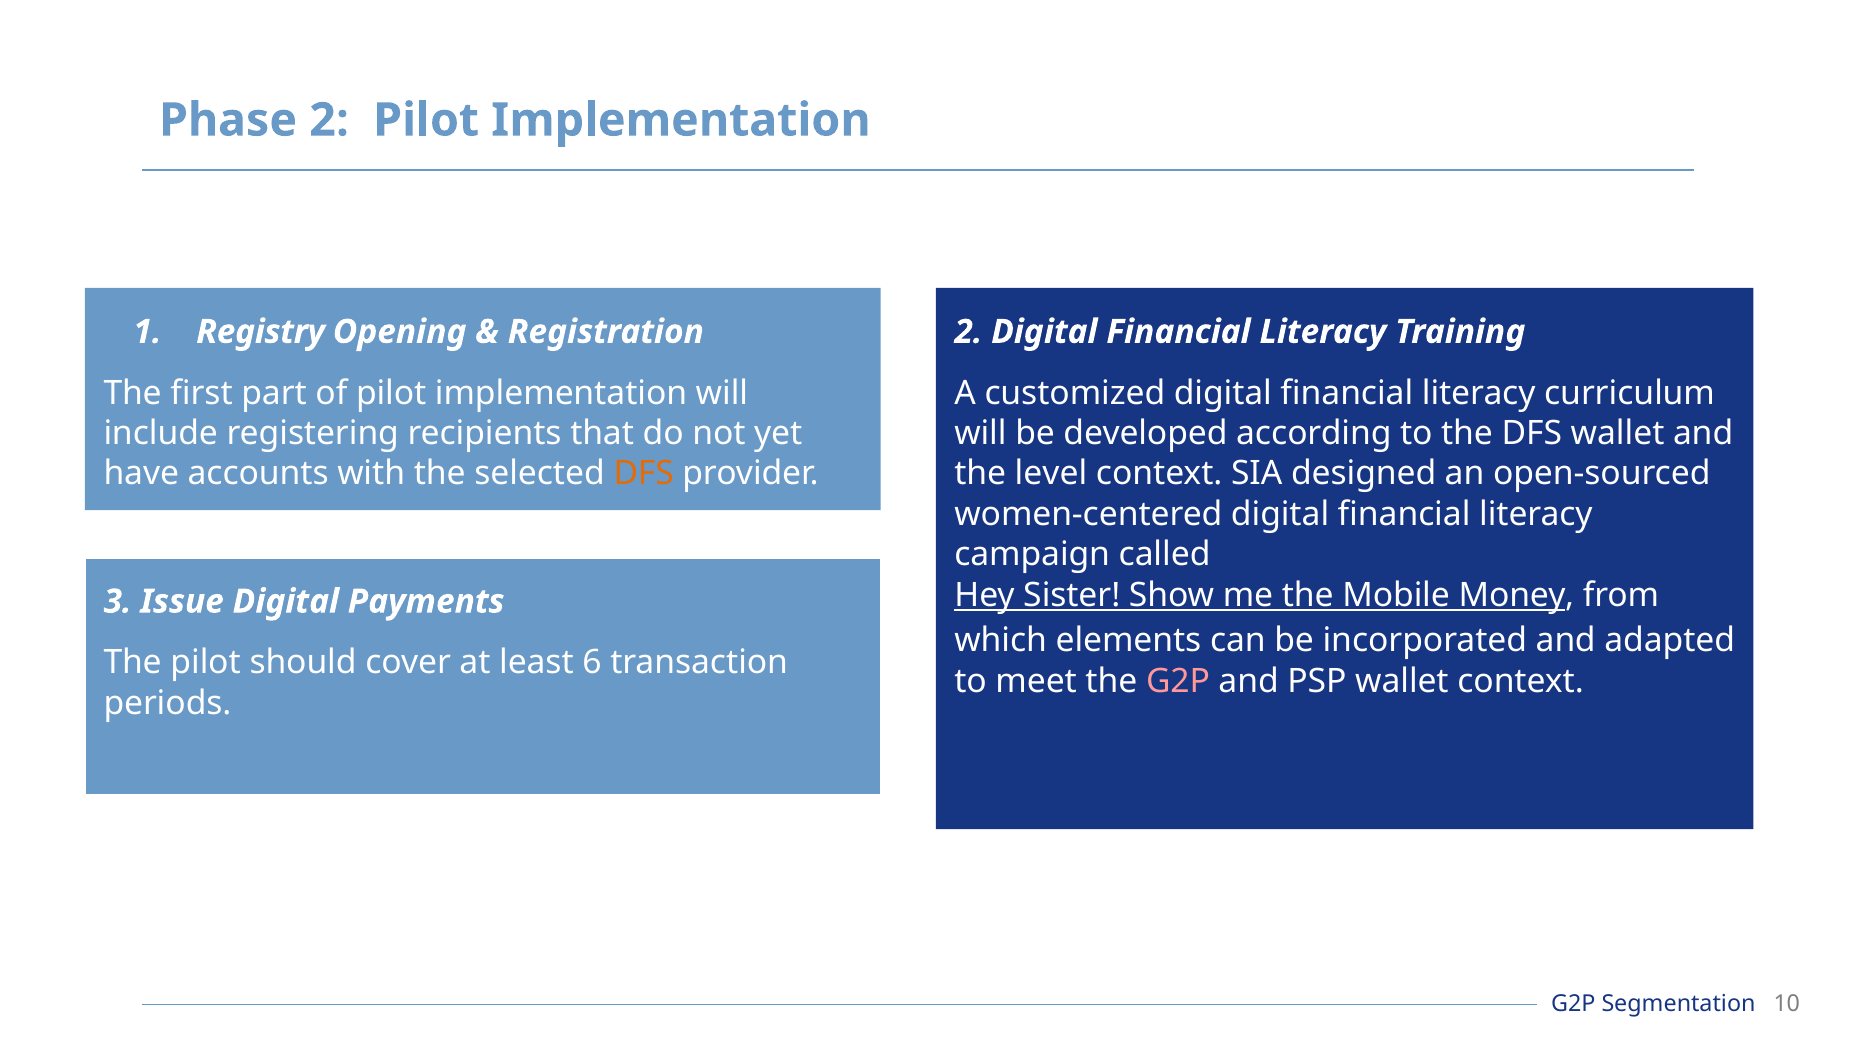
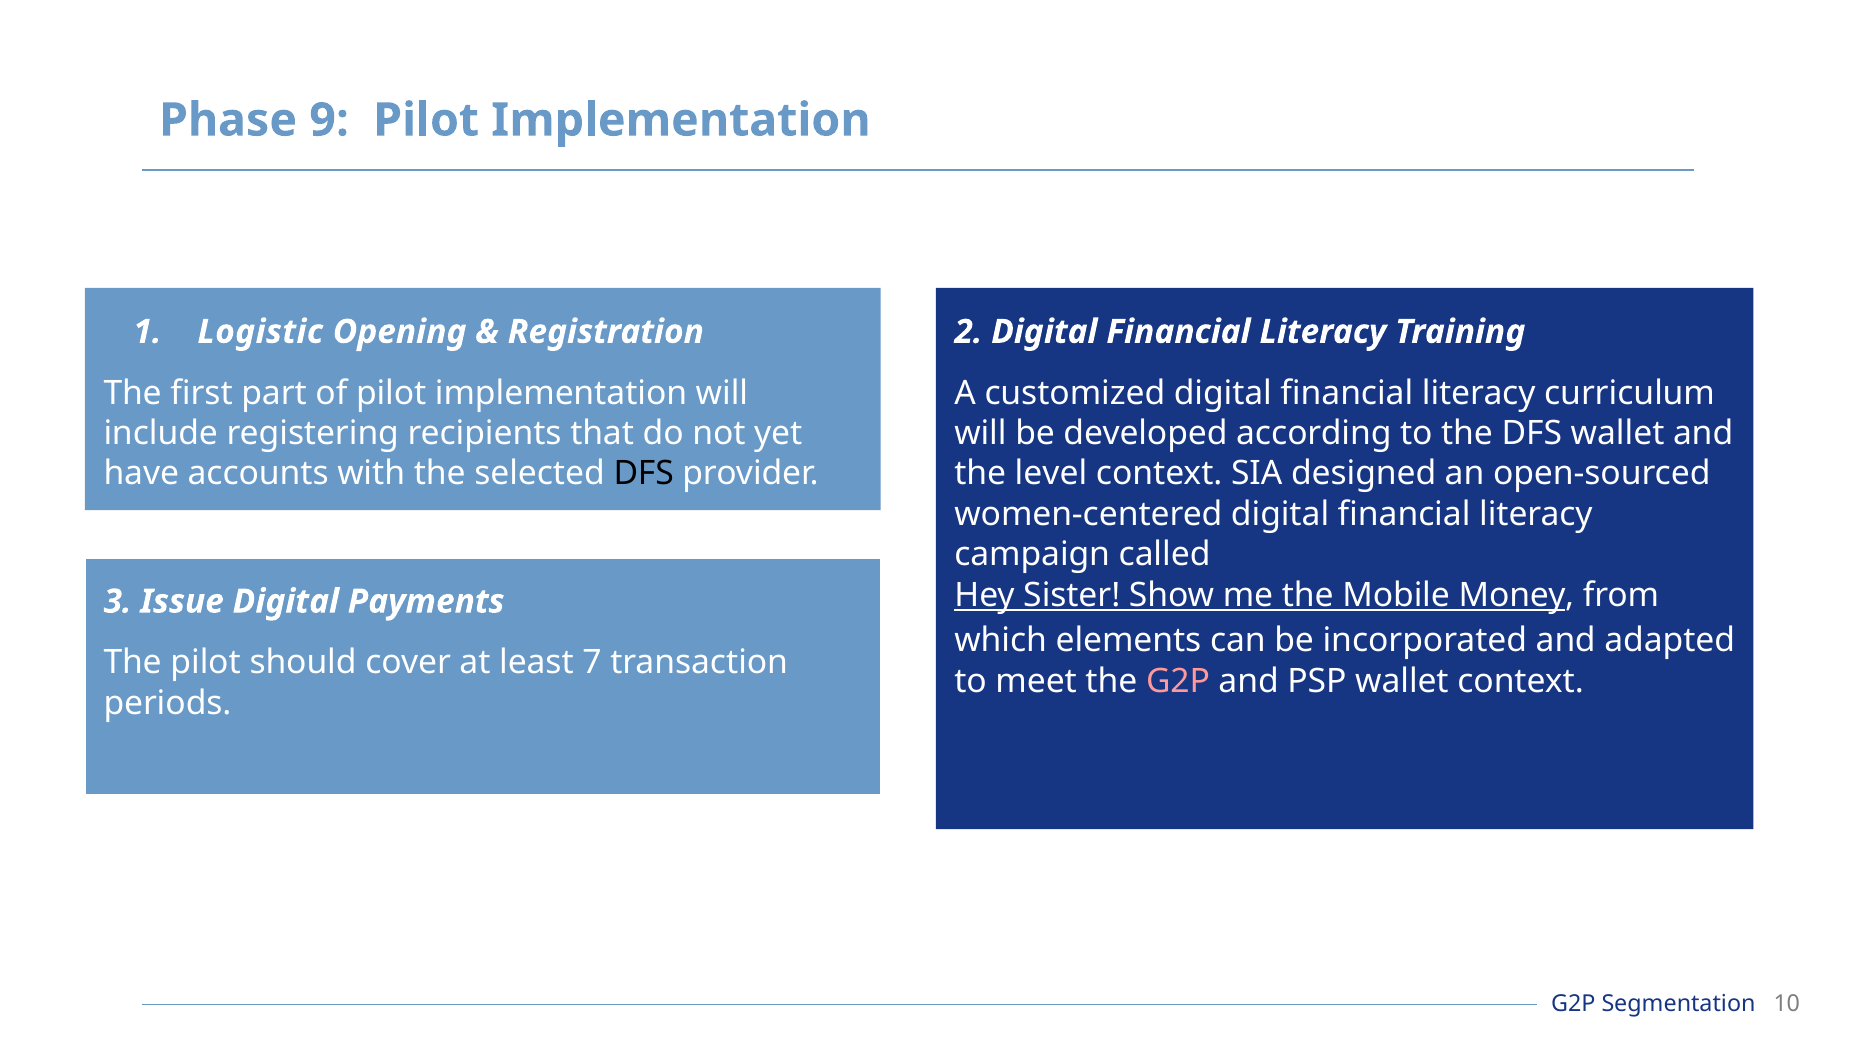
Phase 2: 2 -> 9 (329, 120)
Registry: Registry -> Logistic (260, 332)
DFS colour: orange -> black (644, 474)
6: 6 -> 7 (592, 663)
